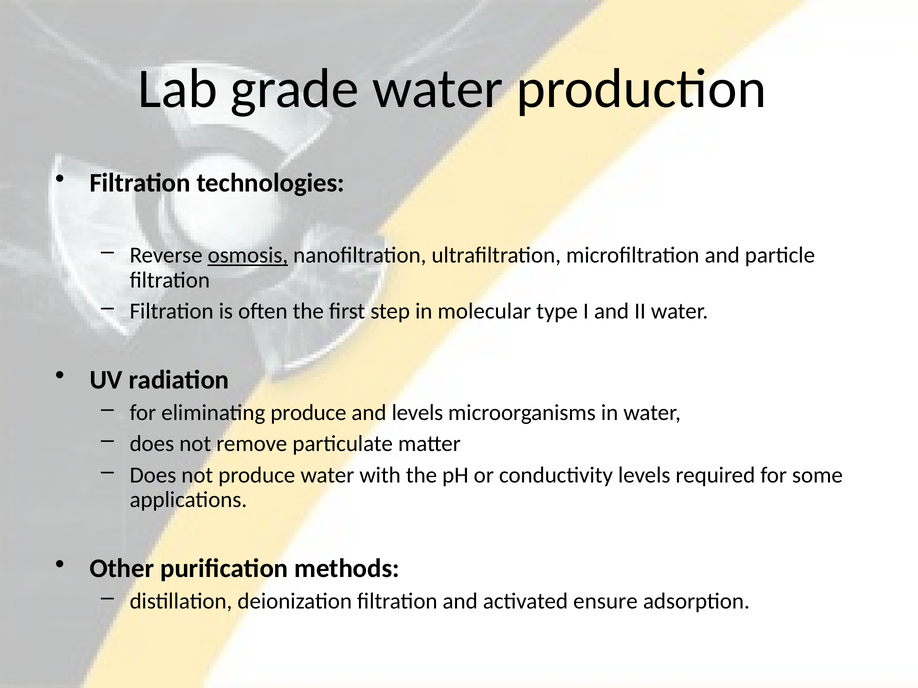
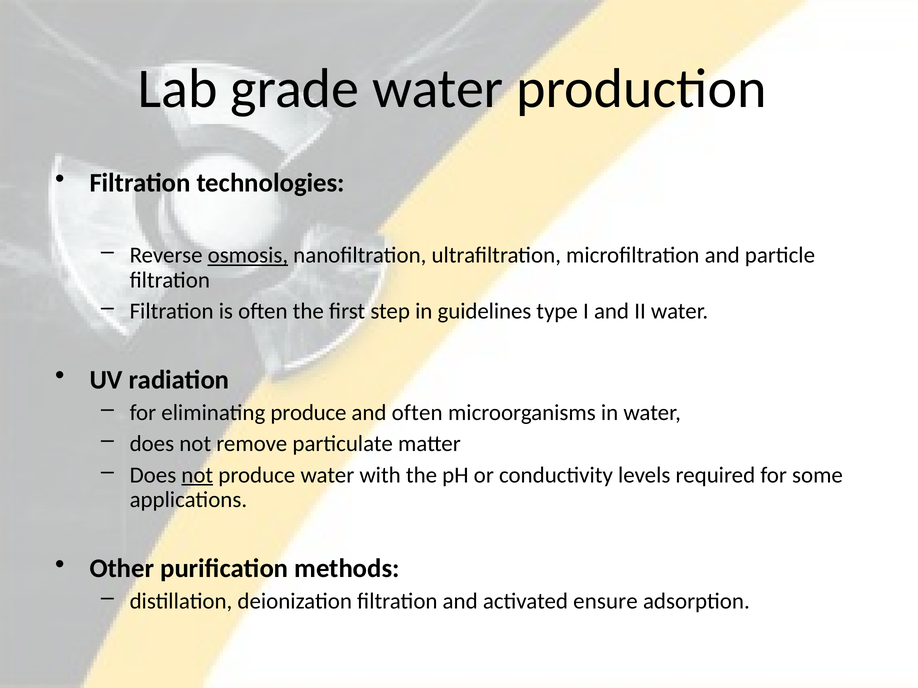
molecular: molecular -> guidelines (484, 311)
and levels: levels -> often (417, 413)
not underline: none -> present (197, 475)
